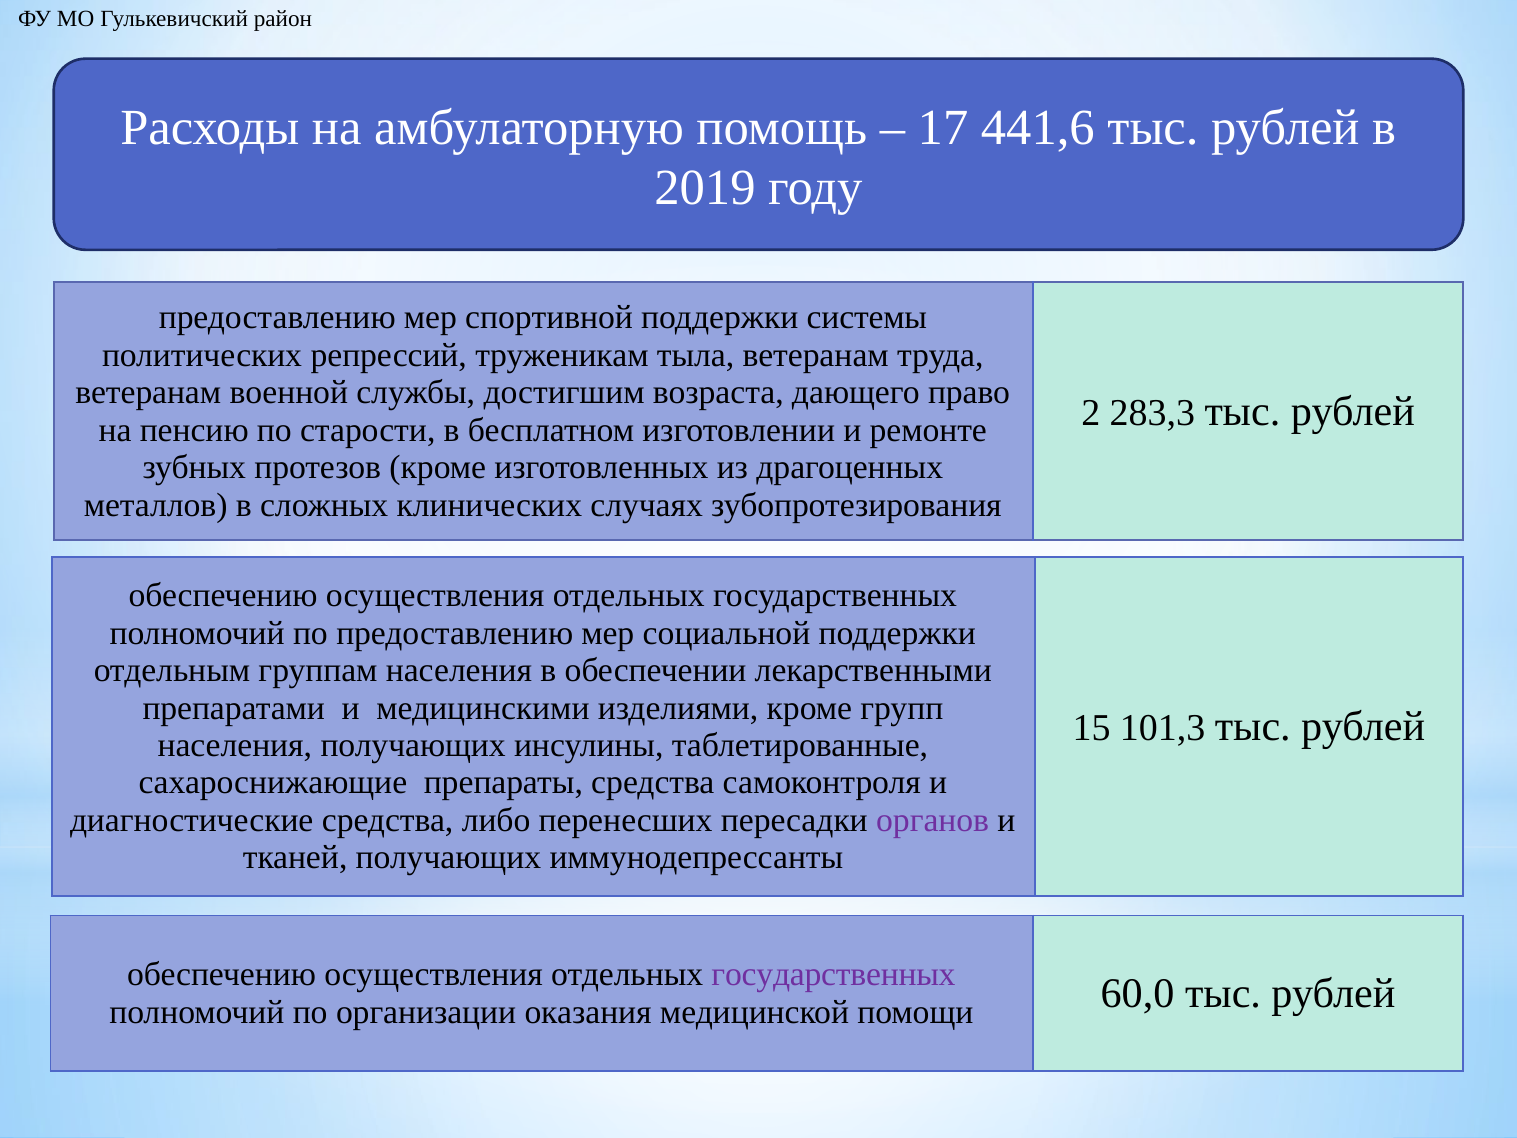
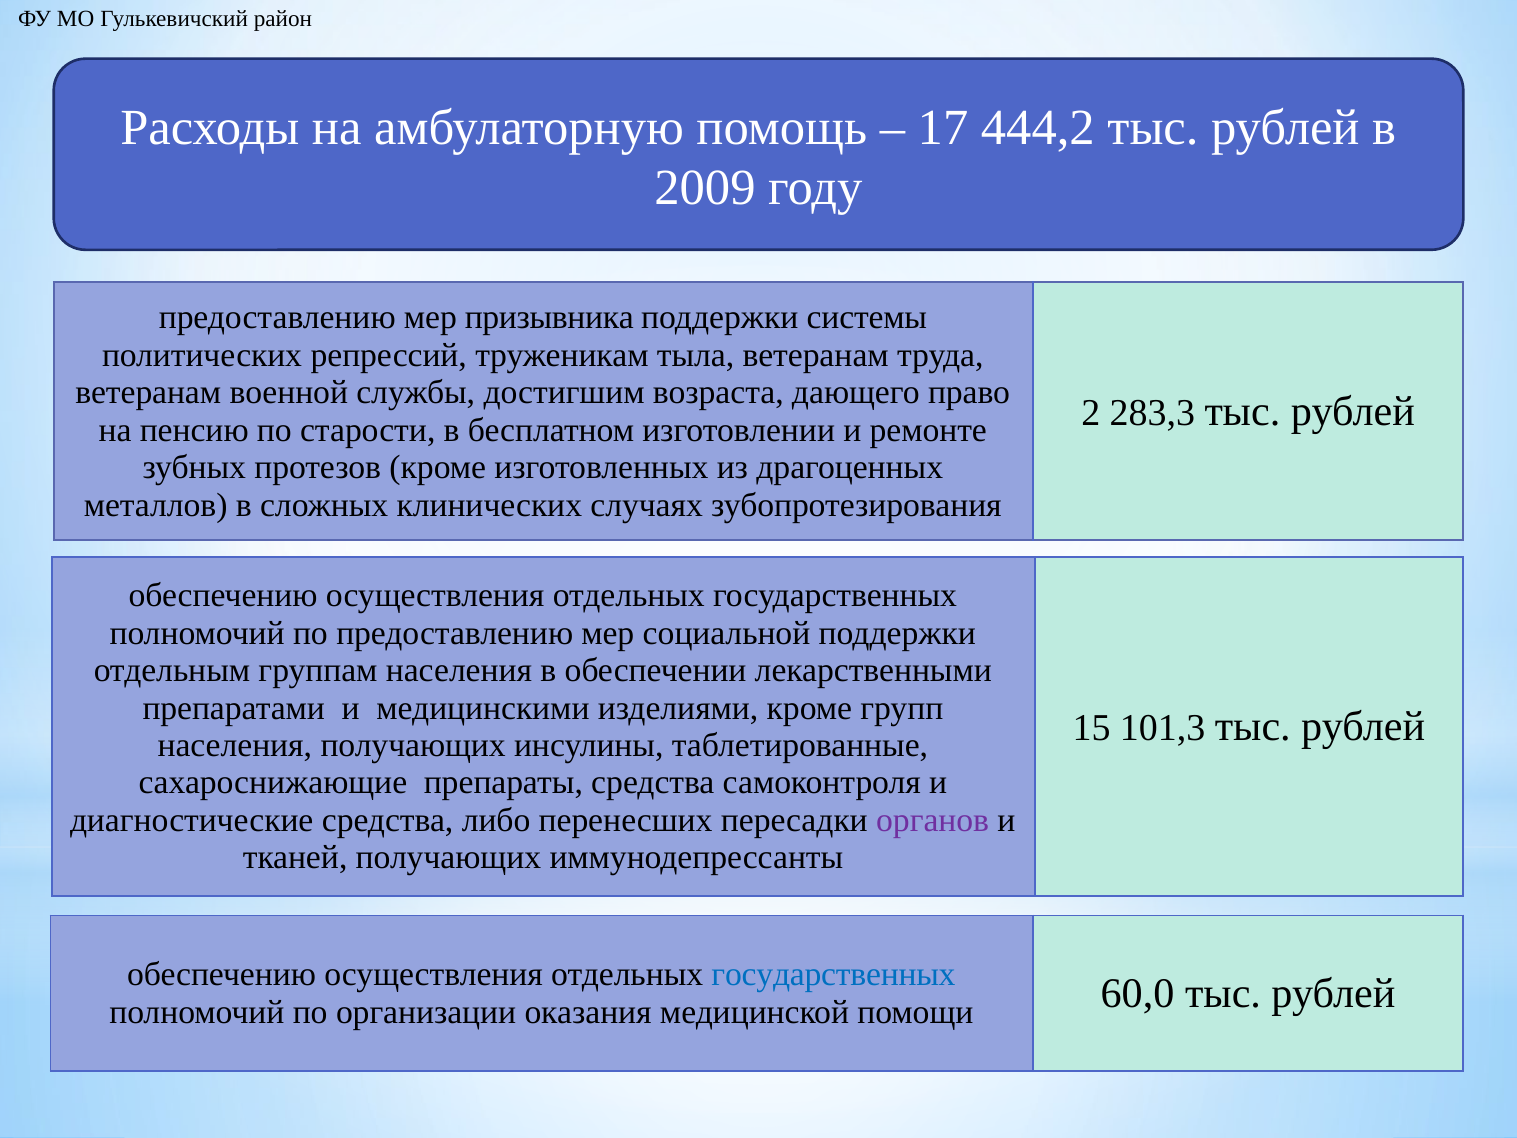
441,6: 441,6 -> 444,2 (1038, 127)
2019: 2019 -> 2009 (705, 188)
спортивной: спортивной -> призывника (549, 318)
государственных colour: purple -> blue (834, 975)
